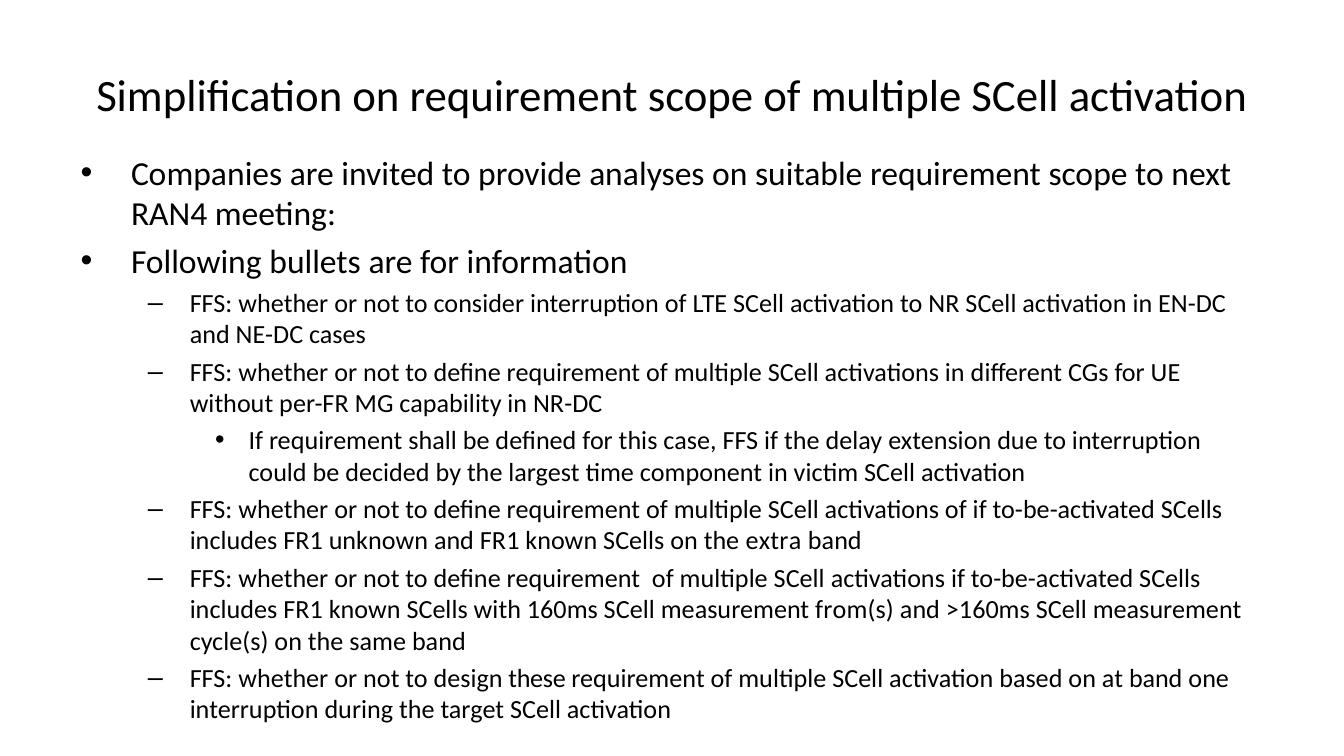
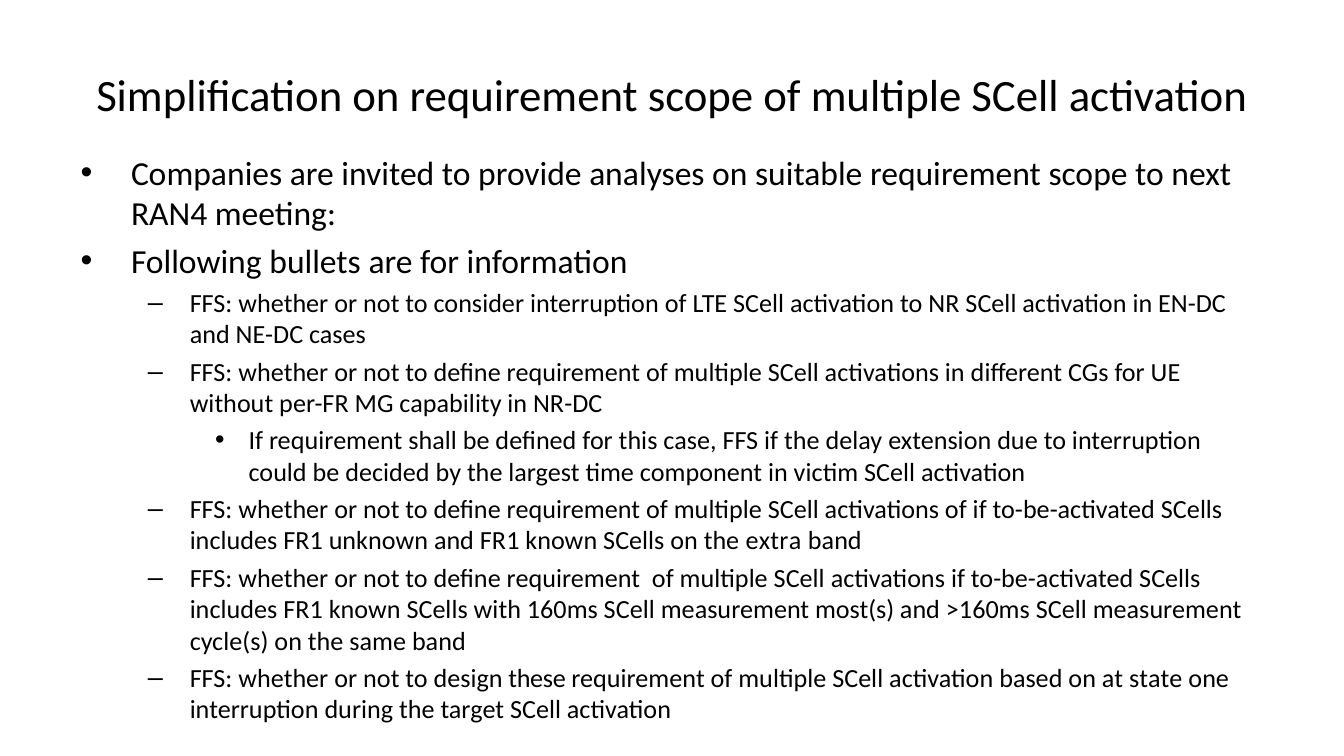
from(s: from(s -> most(s (855, 610)
at band: band -> state (1156, 679)
